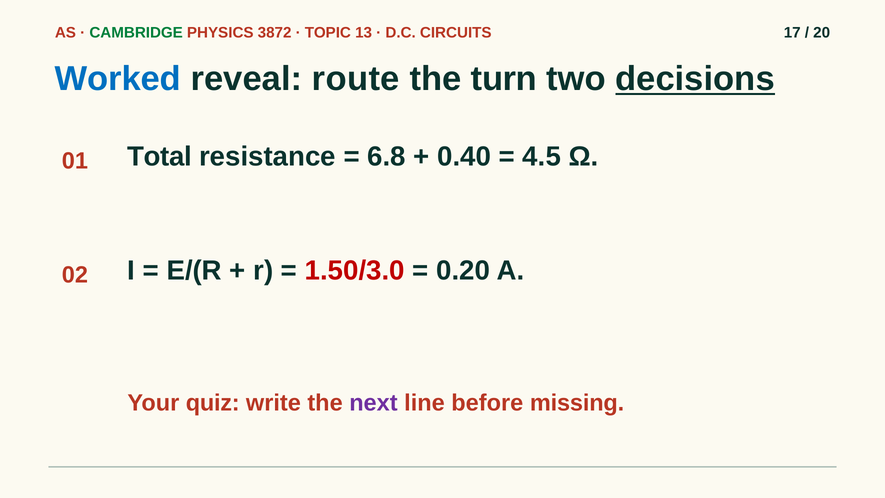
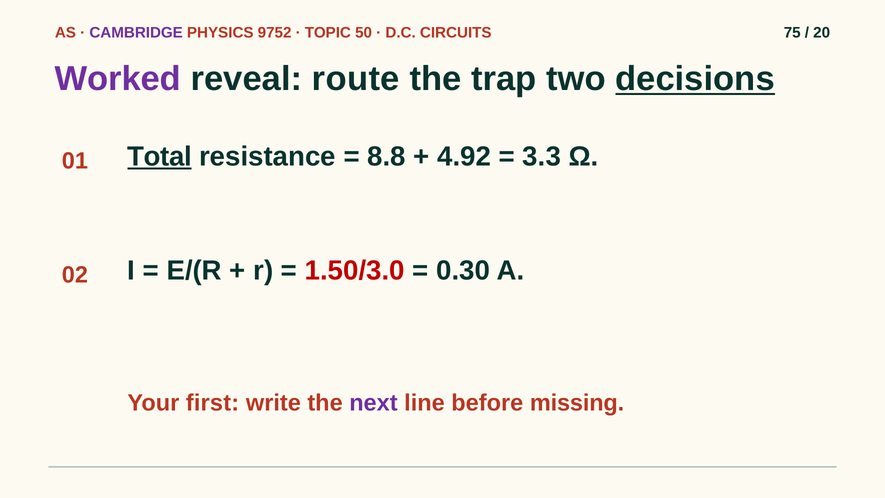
CAMBRIDGE colour: green -> purple (136, 33)
3872: 3872 -> 9752 (275, 33)
13: 13 -> 50 (364, 33)
17: 17 -> 75 (792, 33)
Worked colour: blue -> purple (118, 79)
turn: turn -> trap (504, 79)
Total underline: none -> present (160, 157)
6.8: 6.8 -> 8.8 (386, 157)
0.40: 0.40 -> 4.92 (464, 157)
4.5: 4.5 -> 3.3 (542, 157)
0.20: 0.20 -> 0.30 (463, 271)
quiz: quiz -> first (212, 403)
